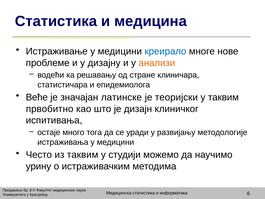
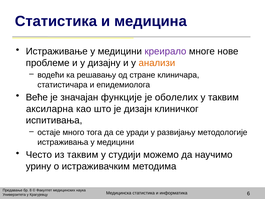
креирало colour: blue -> purple (165, 51)
латинске: латинске -> функције (121, 97)
теоријски: теоријски -> оболелих (176, 97)
првобитно: првобитно -> аксиларна (50, 109)
